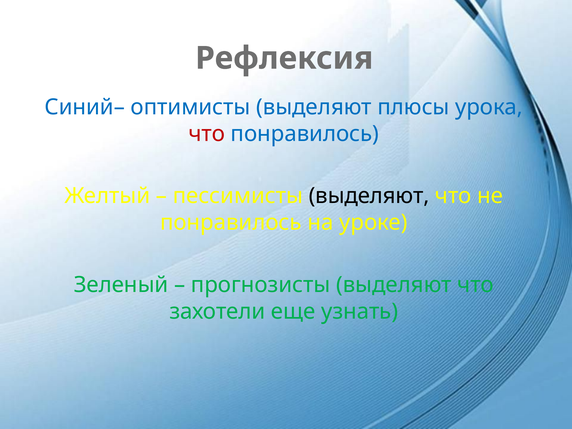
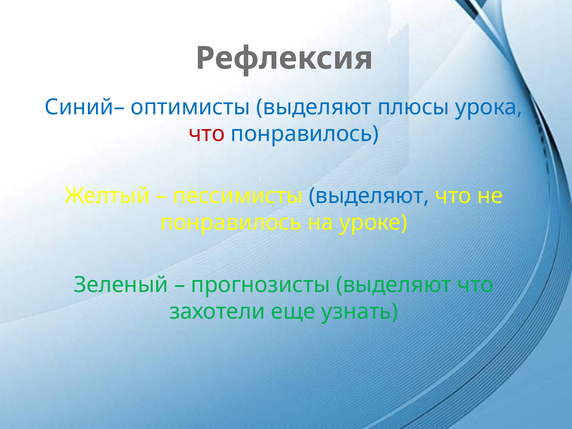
выделяют colour: black -> blue (369, 196)
